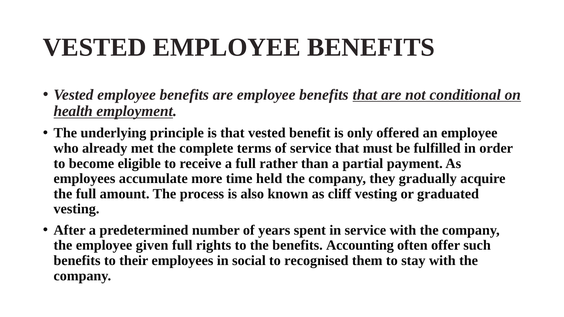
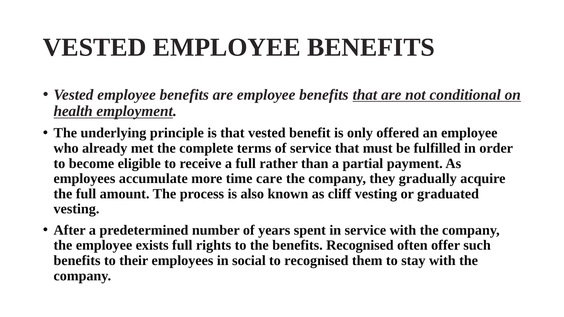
held: held -> care (269, 179)
given: given -> exists (152, 245)
benefits Accounting: Accounting -> Recognised (360, 245)
